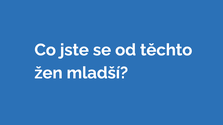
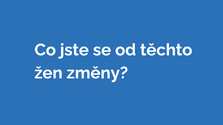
mladší: mladší -> změny (97, 73)
